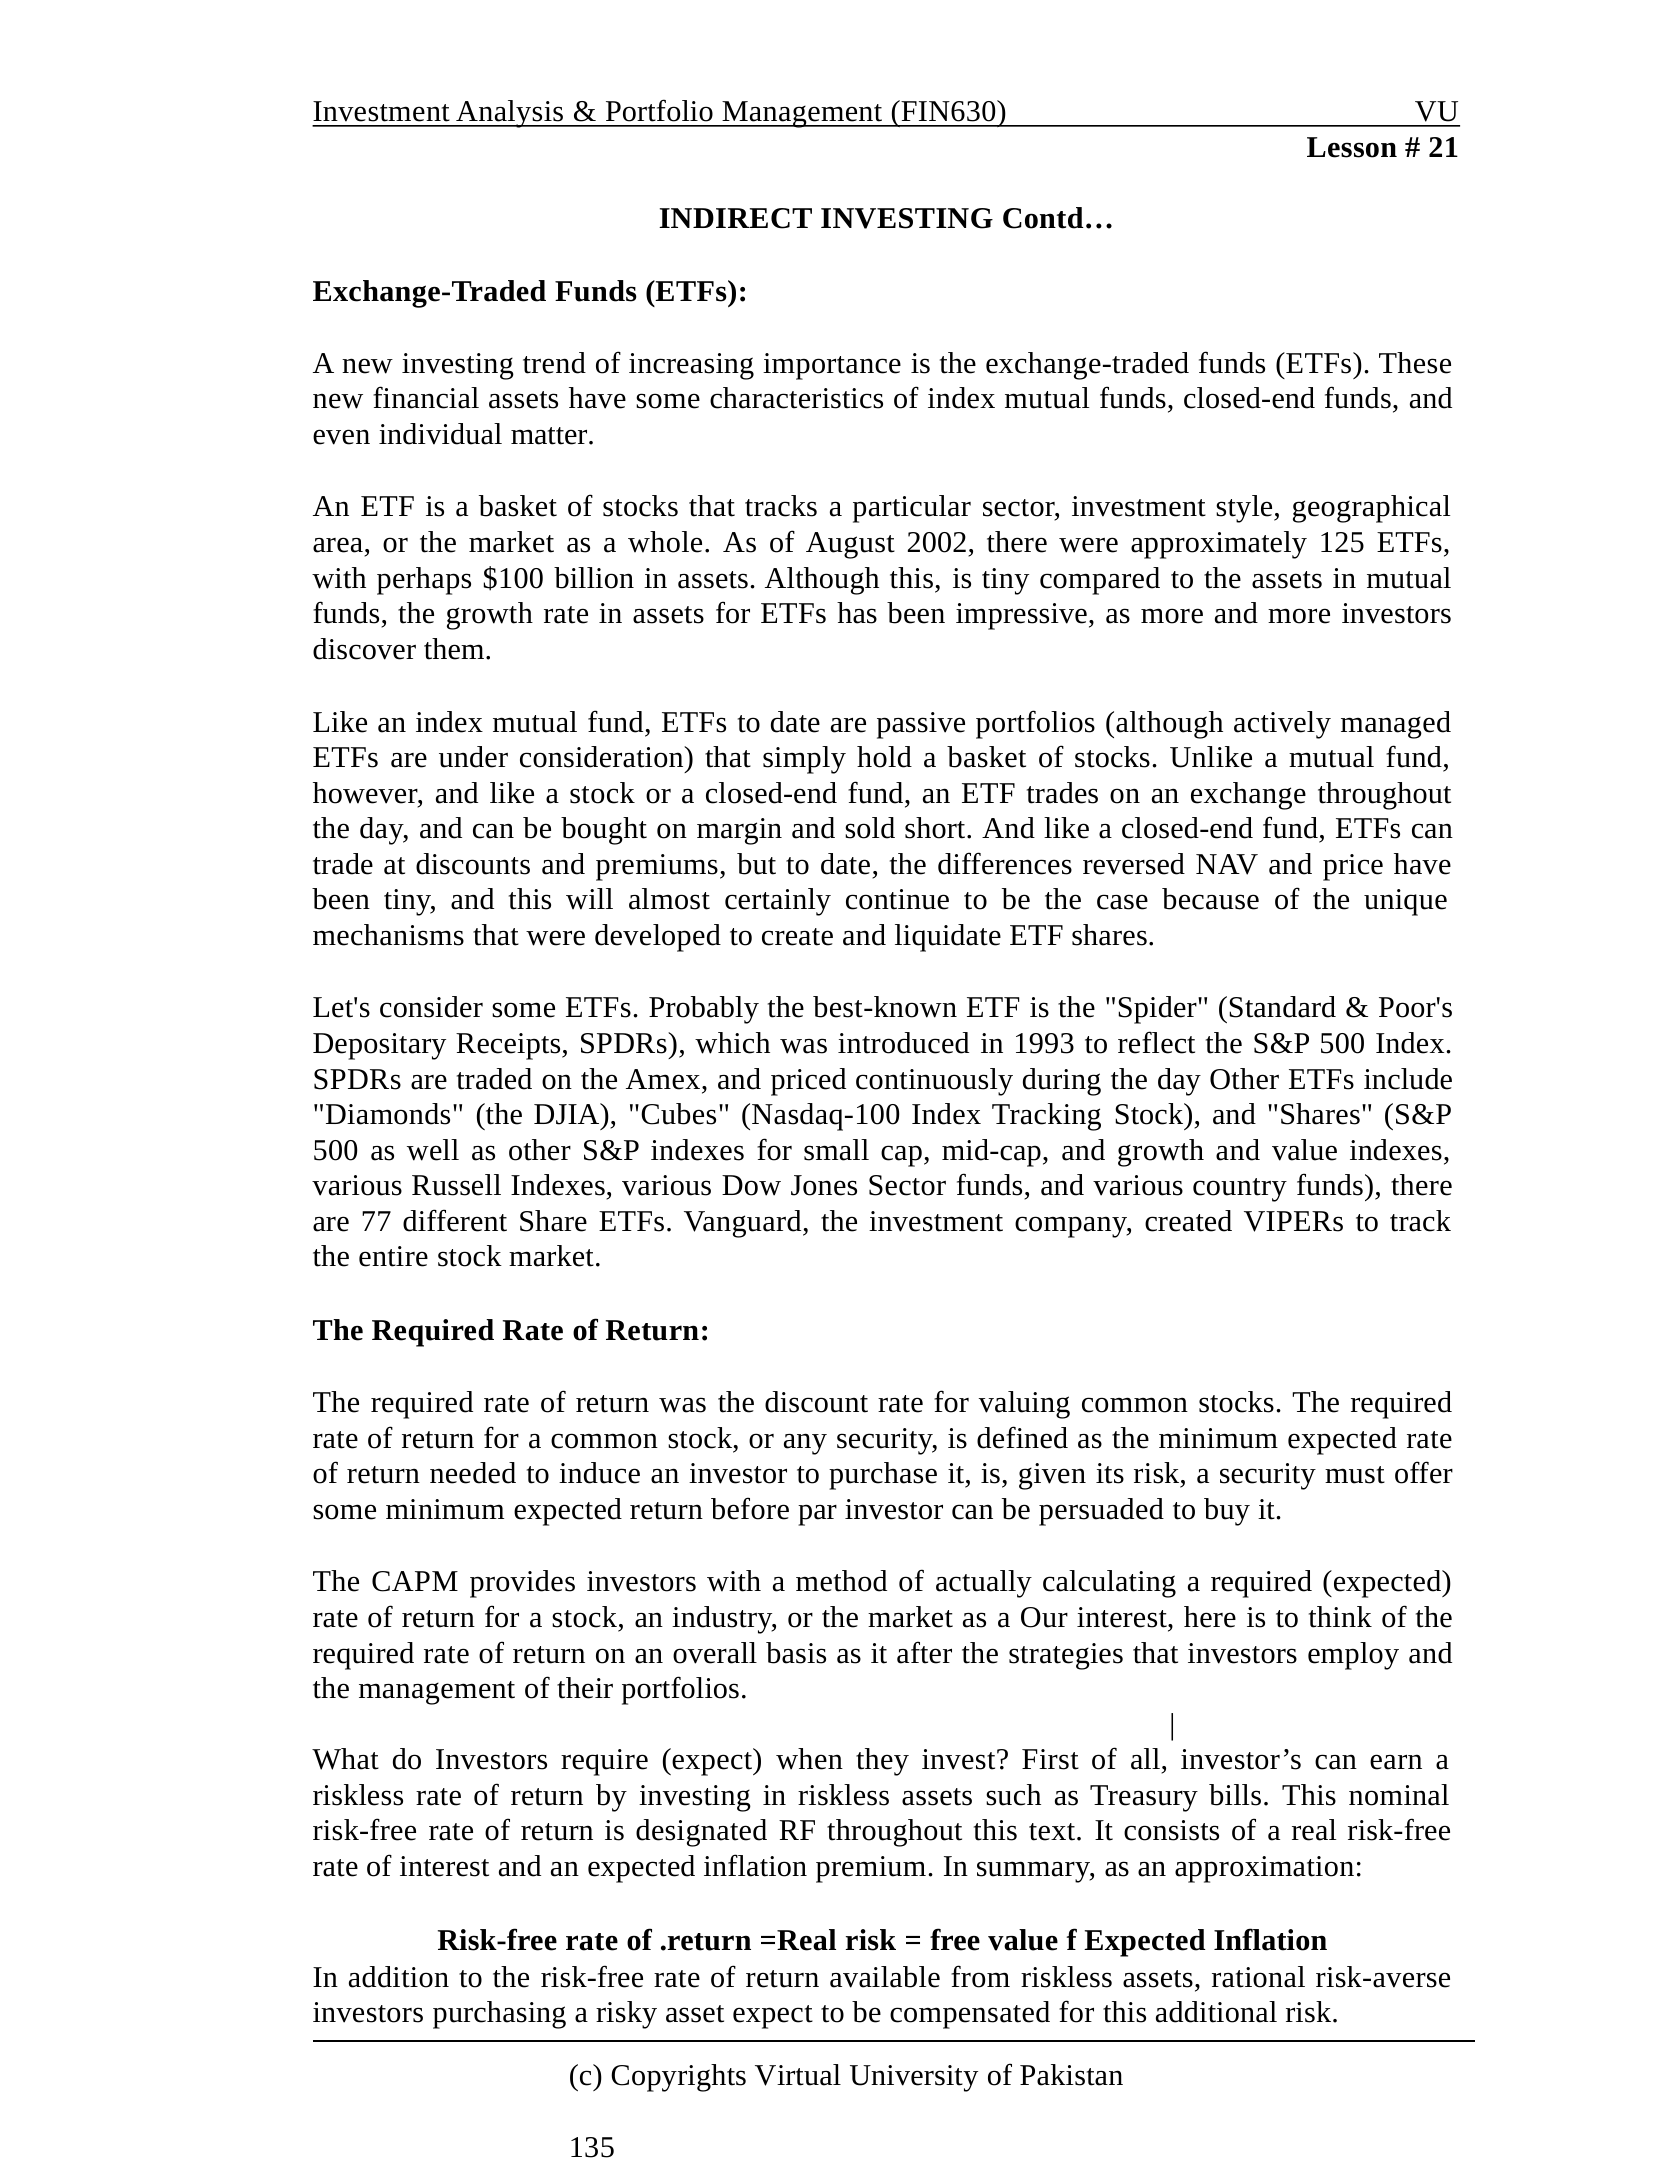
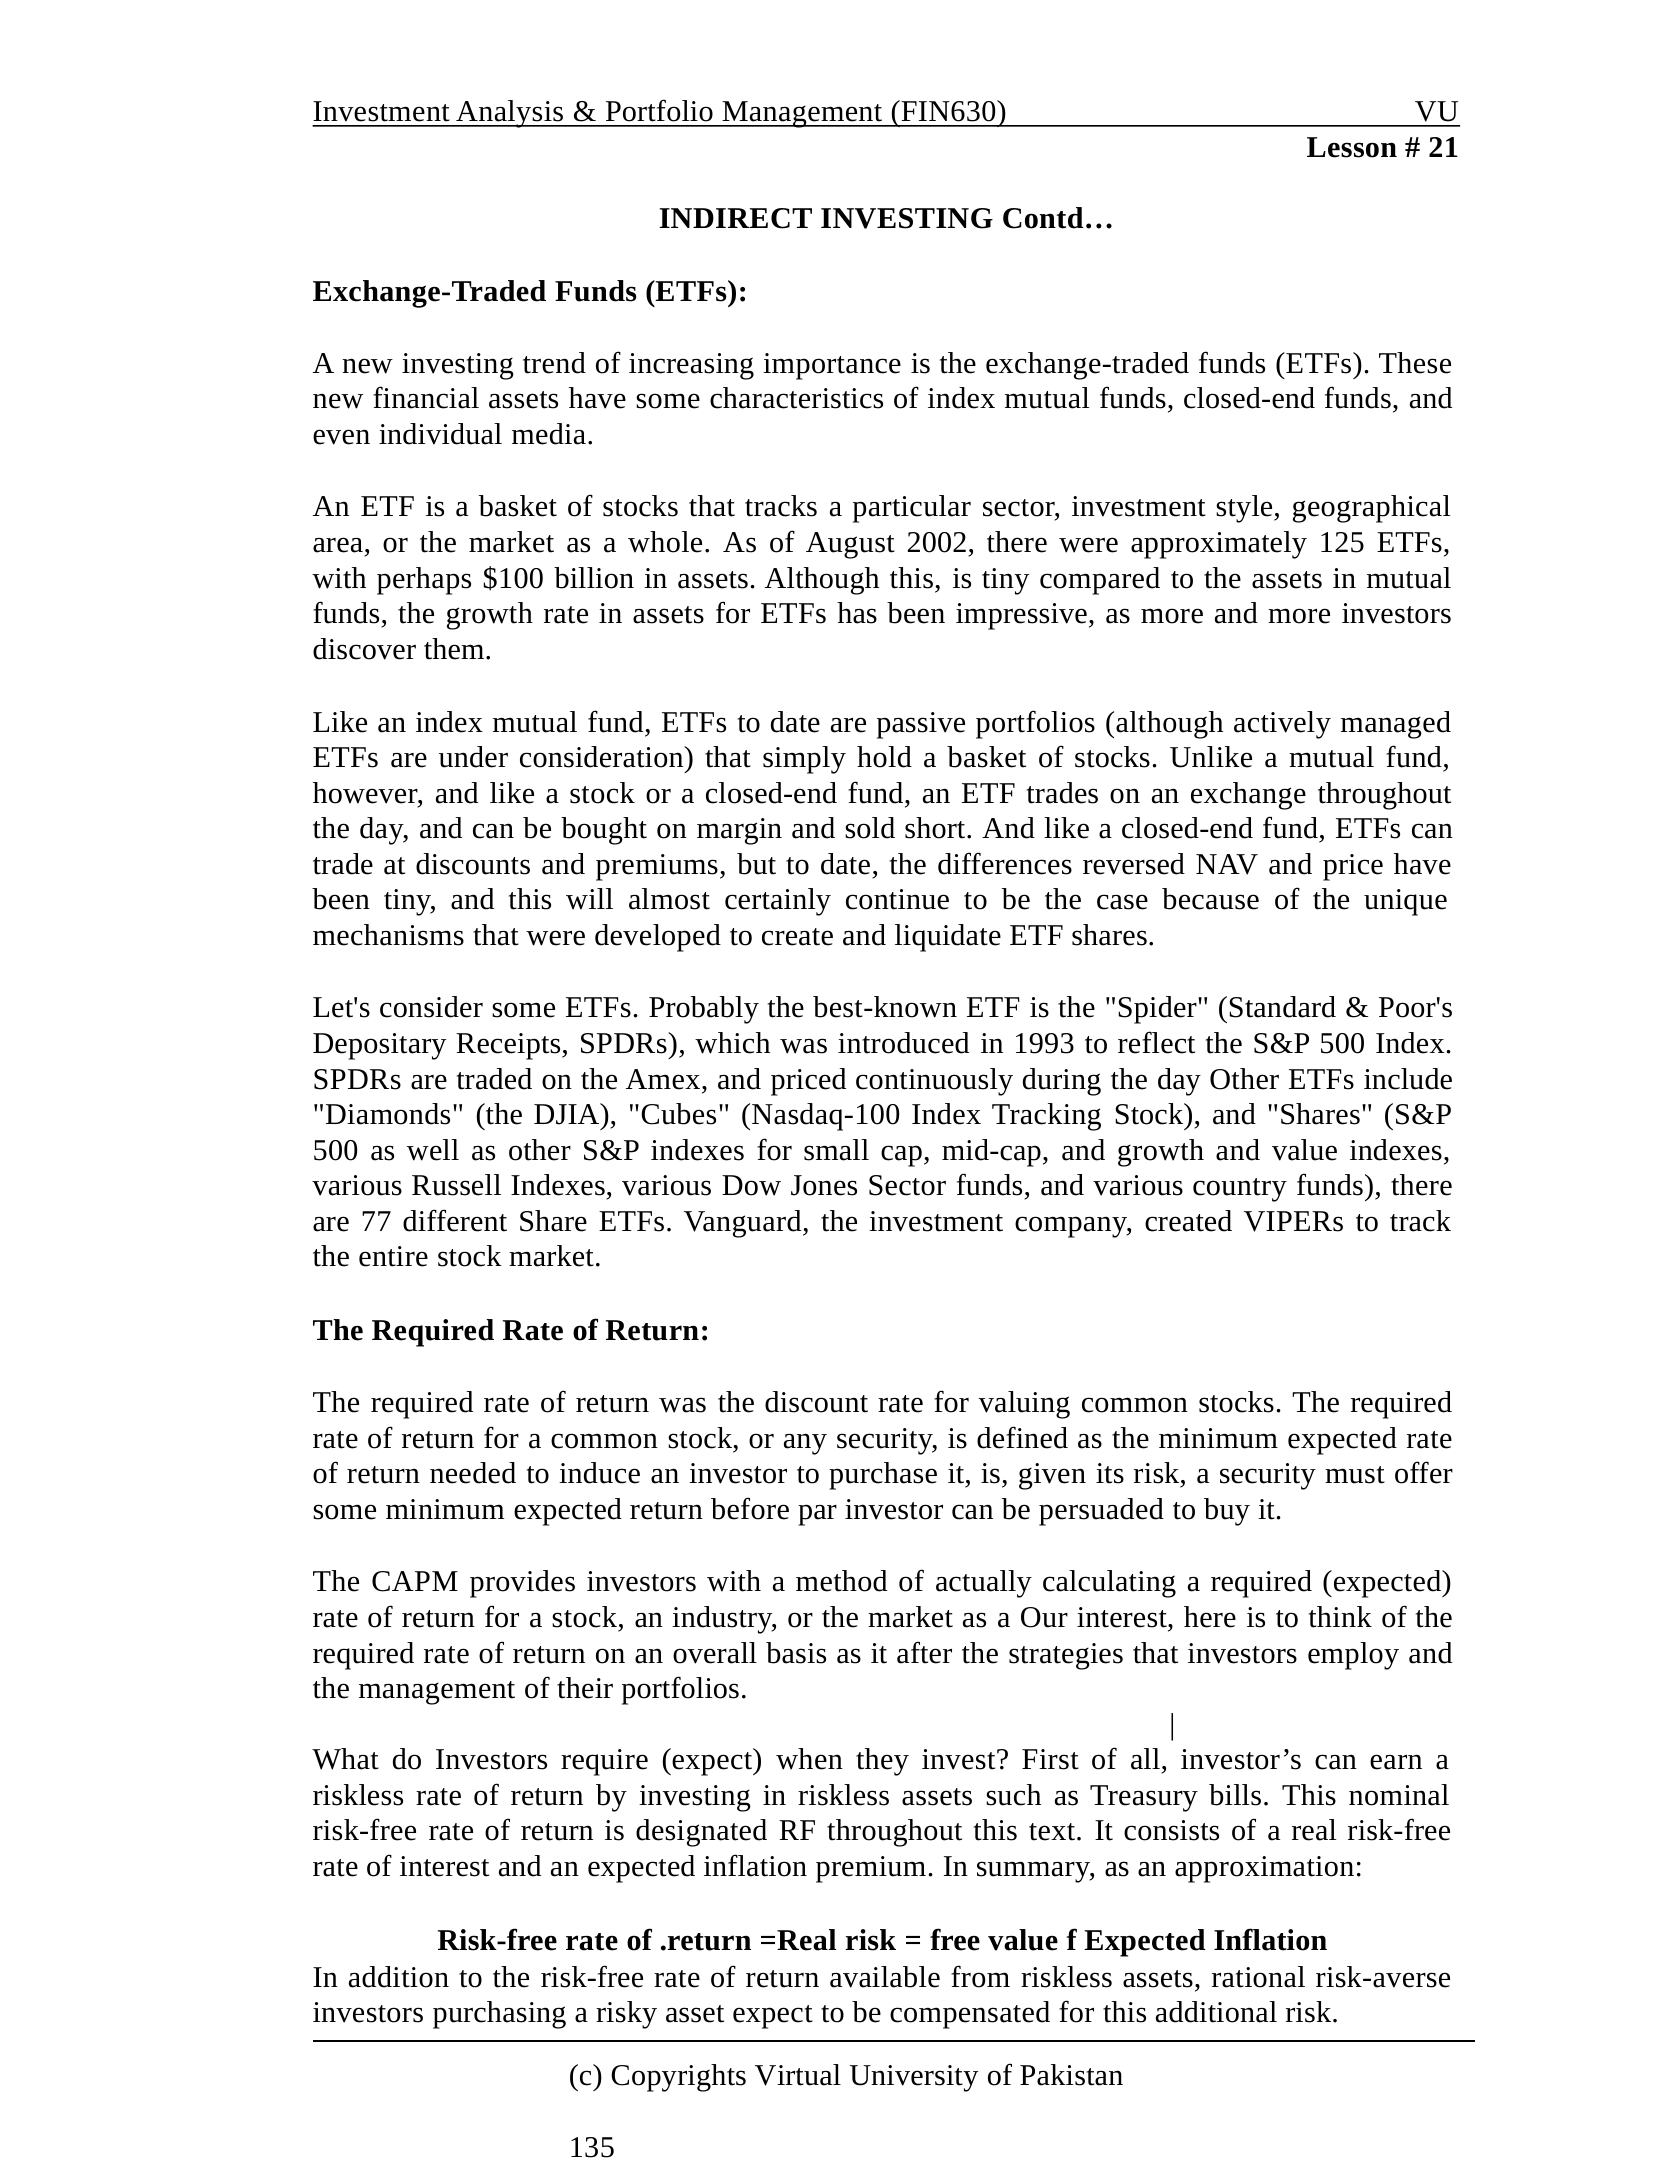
matter: matter -> media (553, 434)
